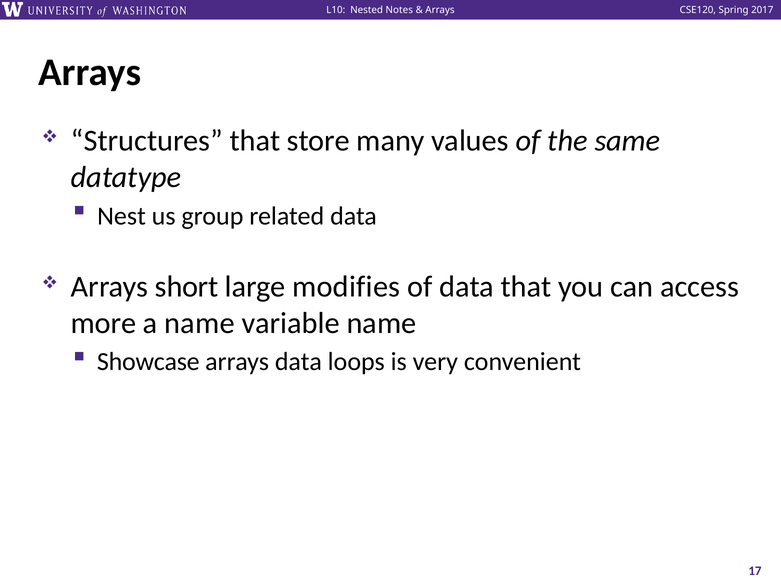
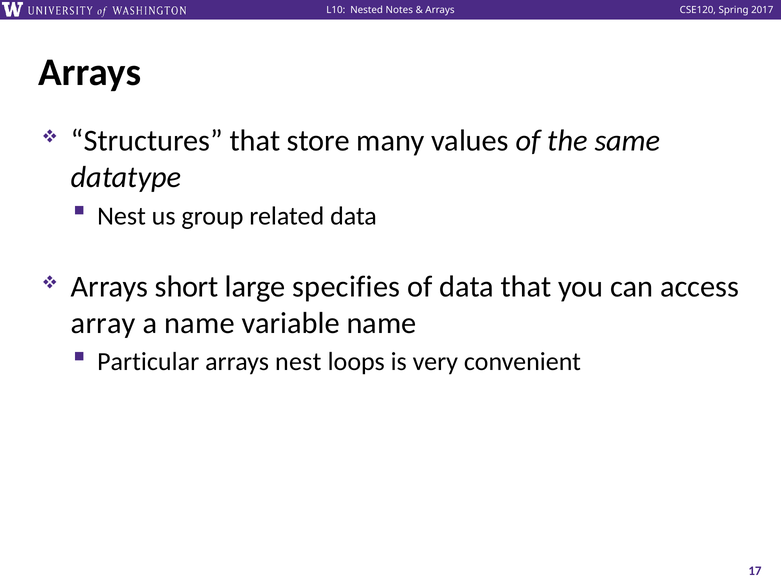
modifies: modifies -> specifies (346, 286)
more: more -> array (103, 323)
Showcase: Showcase -> Particular (148, 362)
arrays data: data -> nest (298, 362)
